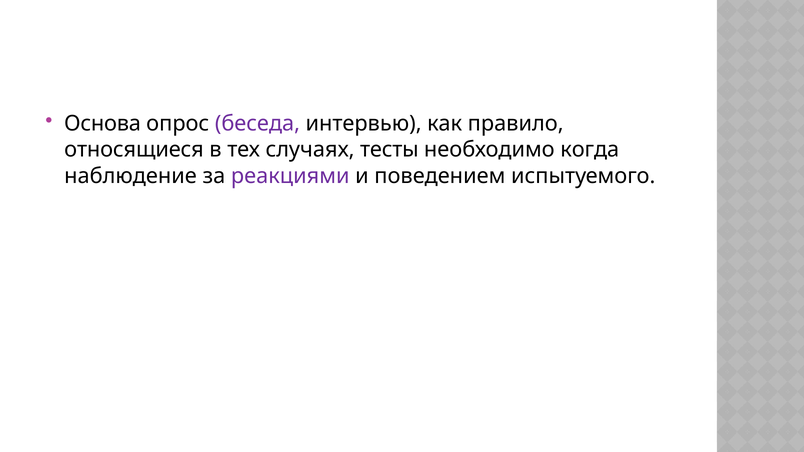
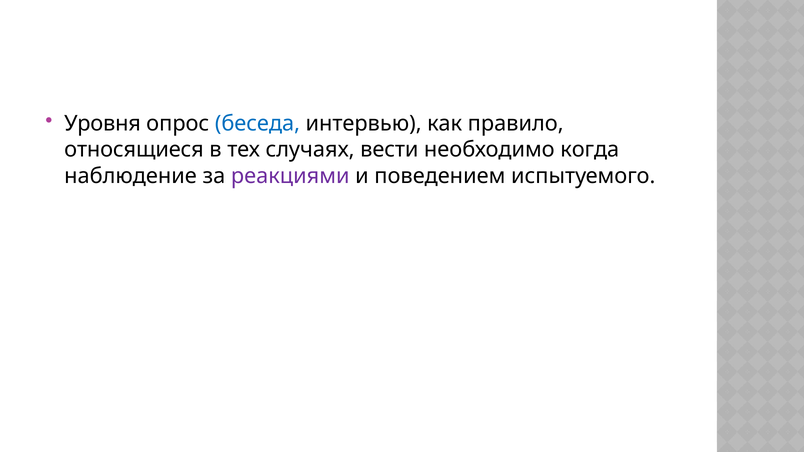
Основа: Основа -> Уровня (103, 124)
беседа colour: purple -> blue (257, 124)
тесты: тесты -> вести (389, 150)
